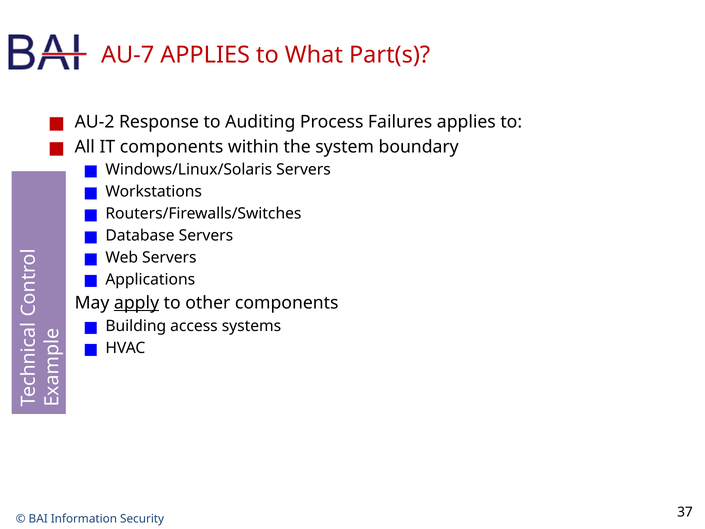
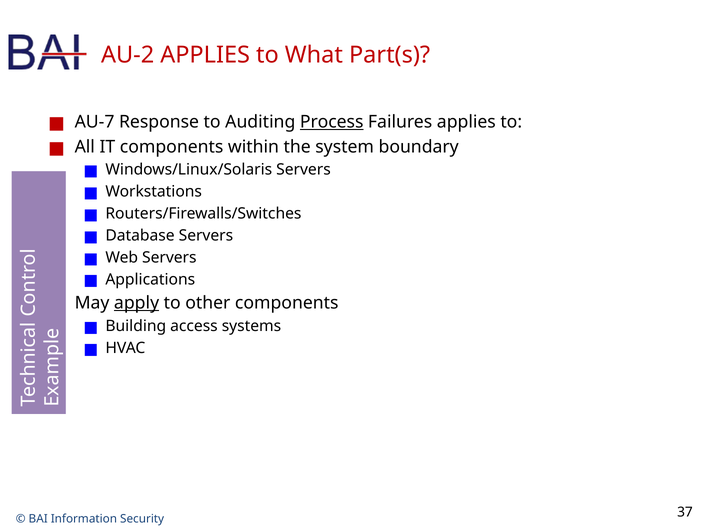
AU-7: AU-7 -> AU-2 (128, 55)
AU-2: AU-2 -> AU-7 (95, 122)
Process underline: none -> present (332, 122)
